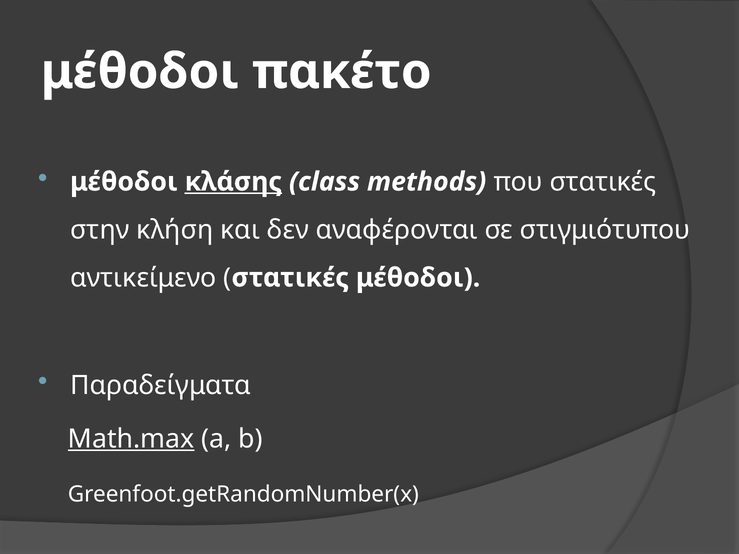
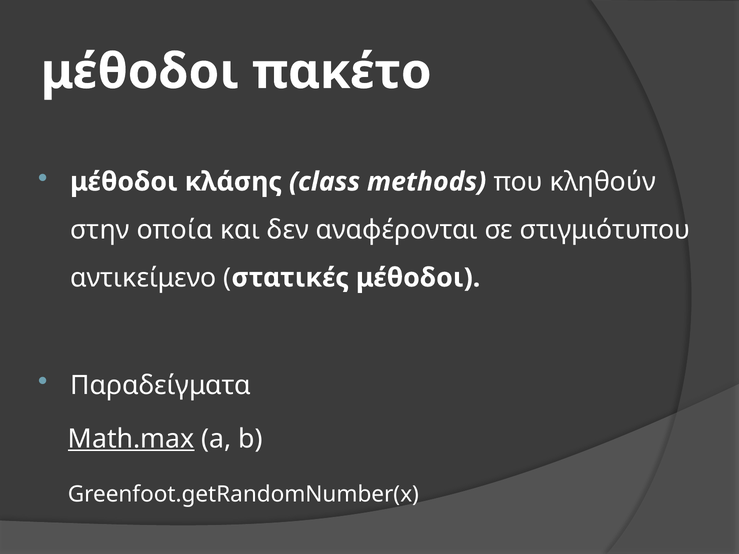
κλάσης underline: present -> none (233, 182)
που στατικές: στατικές -> κληθούν (603, 182)
κλήση: κλήση -> οποία (175, 230)
